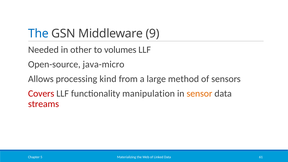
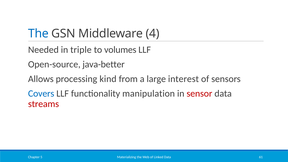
9: 9 -> 4 (153, 34)
other: other -> triple (81, 50)
java-micro: java-micro -> java-better (104, 64)
method: method -> interest (183, 79)
Covers colour: red -> blue (41, 94)
sensor colour: orange -> red (199, 94)
